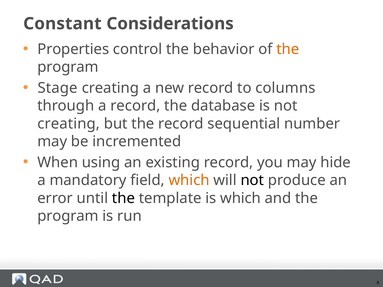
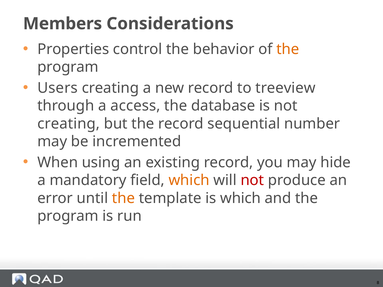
Constant: Constant -> Members (63, 24)
Stage: Stage -> Users (58, 88)
columns: columns -> treeview (285, 88)
a record: record -> access (135, 106)
not colour: black -> red (252, 180)
the colour: black -> orange (123, 198)
